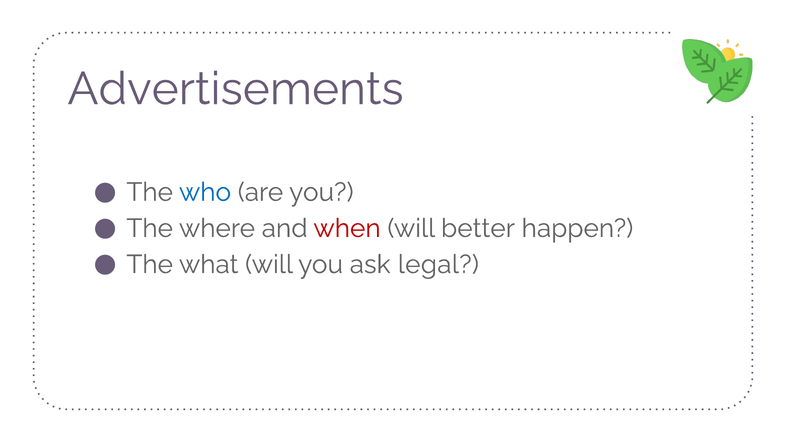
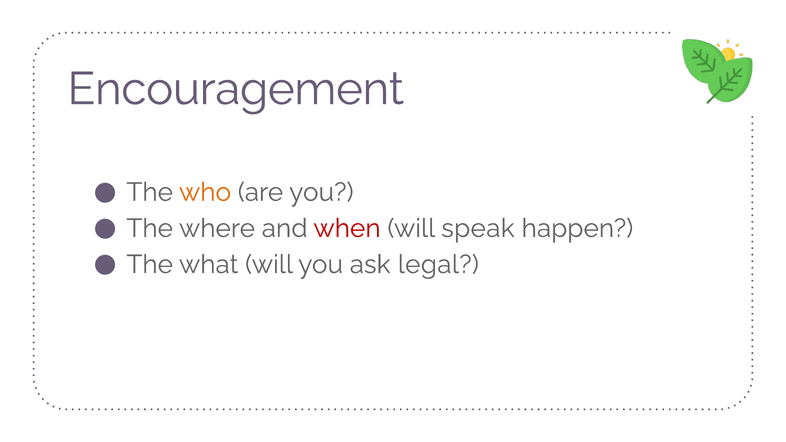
Advertisements: Advertisements -> Encouragement (236, 89)
who colour: blue -> orange (205, 192)
better: better -> speak (478, 228)
